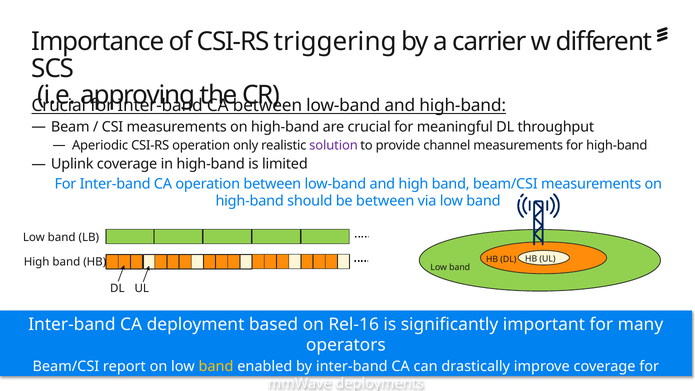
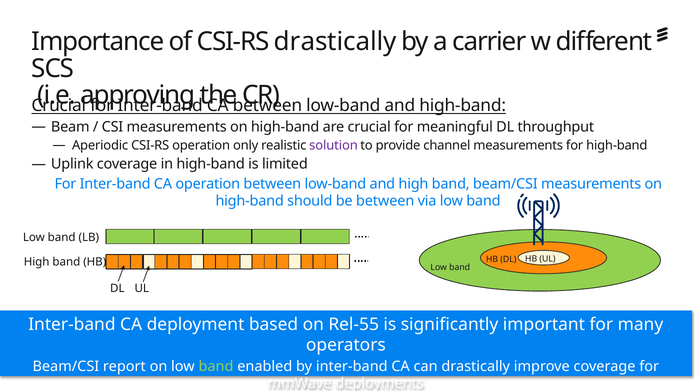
CSI-RS triggering: triggering -> drastically (335, 42)
Rel-16: Rel-16 -> Rel-55 (354, 324)
band colour: yellow -> light green (216, 366)
